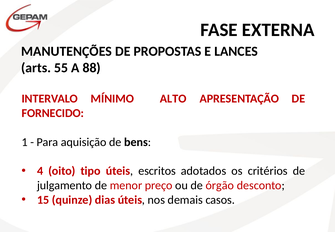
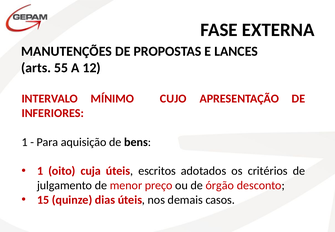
88: 88 -> 12 (92, 68)
ALTO: ALTO -> CUJO (173, 99)
FORNECIDO: FORNECIDO -> INFERIORES (53, 113)
4: 4 -> 1 (40, 171)
tipo: tipo -> cuja (91, 171)
